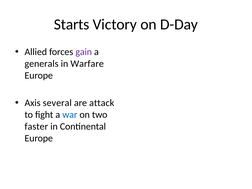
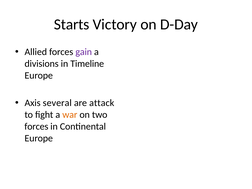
generals: generals -> divisions (42, 64)
Warfare: Warfare -> Timeline (87, 64)
war colour: blue -> orange (70, 115)
faster: faster -> forces (36, 126)
